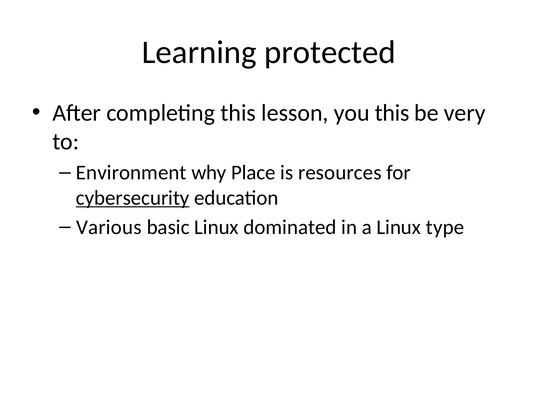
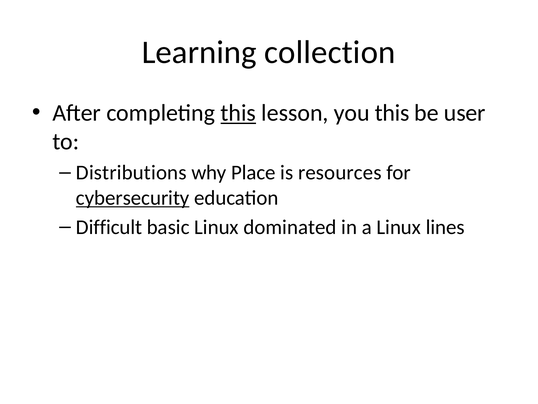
protected: protected -> collection (330, 52)
this underline: none -> present (238, 113)
very: very -> user (465, 113)
Environment: Environment -> Distributions (131, 172)
Various: Various -> Difficult (109, 227)
type: type -> lines (445, 227)
